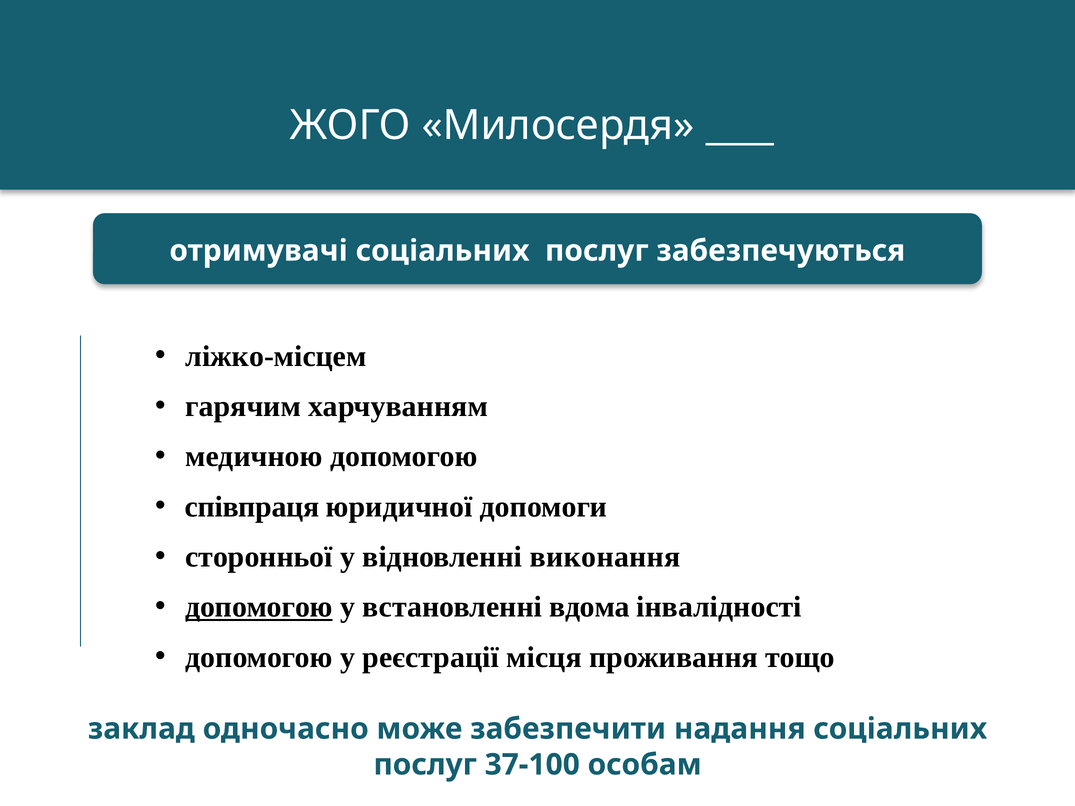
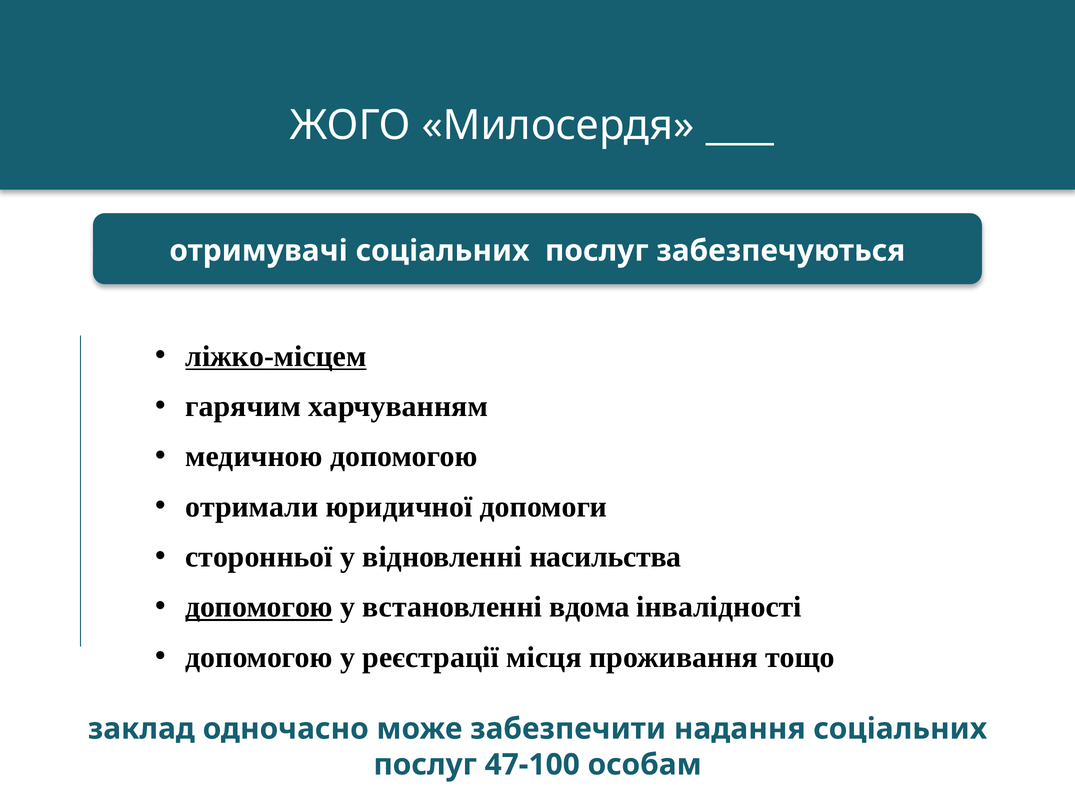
ліжко-місцем underline: none -> present (276, 356)
співпраця: співпраця -> отримали (252, 507)
виконання: виконання -> насильства (605, 557)
37-100: 37-100 -> 47-100 (532, 765)
